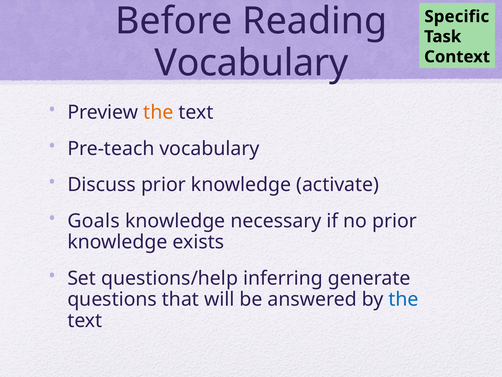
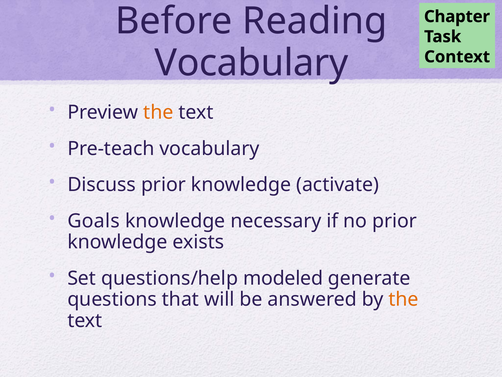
Specific: Specific -> Chapter (457, 17)
inferring: inferring -> modeled (283, 278)
the colour: blue -> orange (404, 299)
